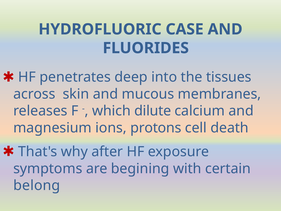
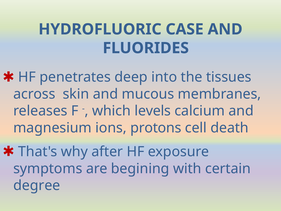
dilute: dilute -> levels (153, 111)
belong: belong -> degree (37, 185)
